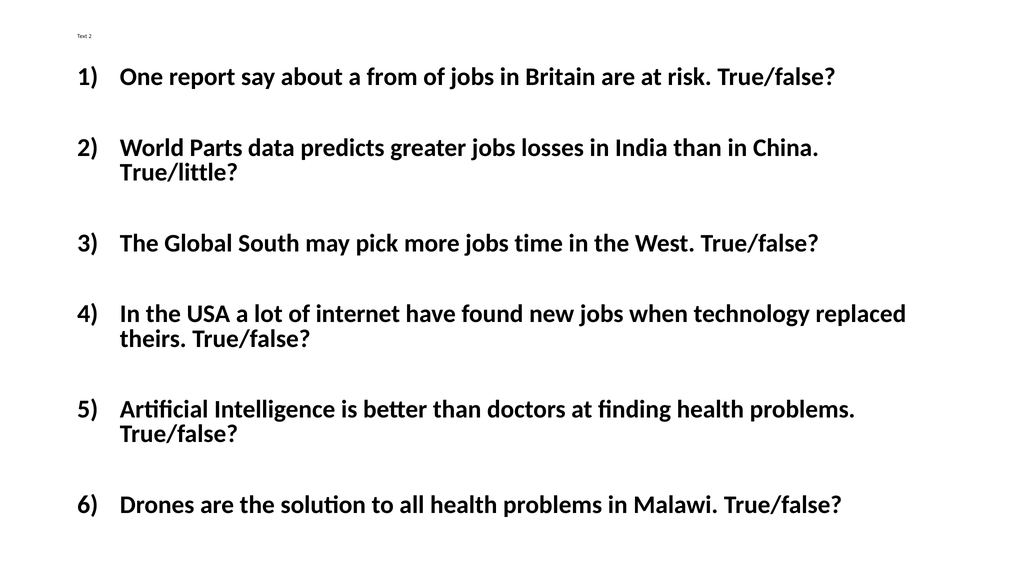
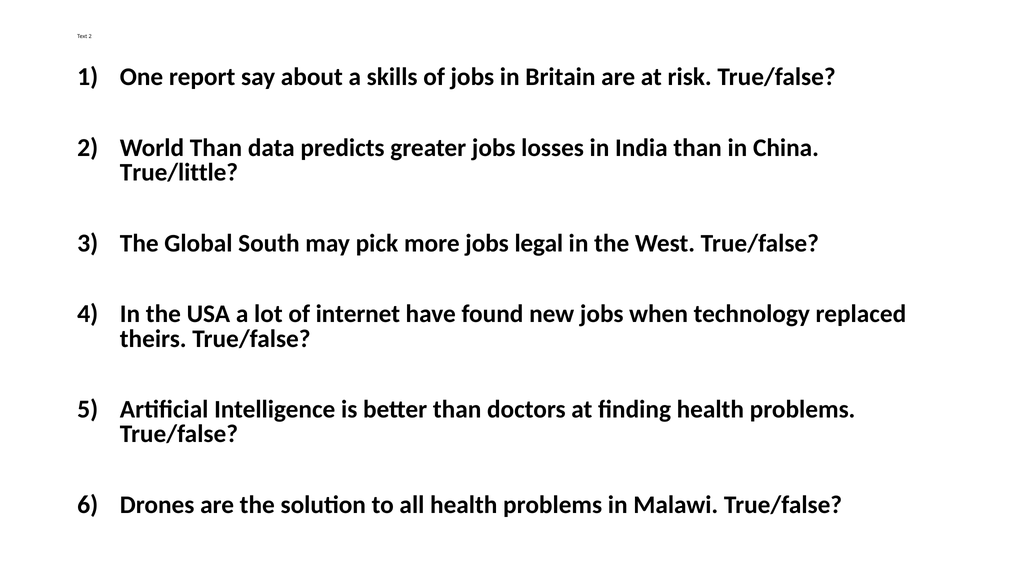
from: from -> skills (392, 77)
World Parts: Parts -> Than (216, 148)
time: time -> legal (539, 243)
